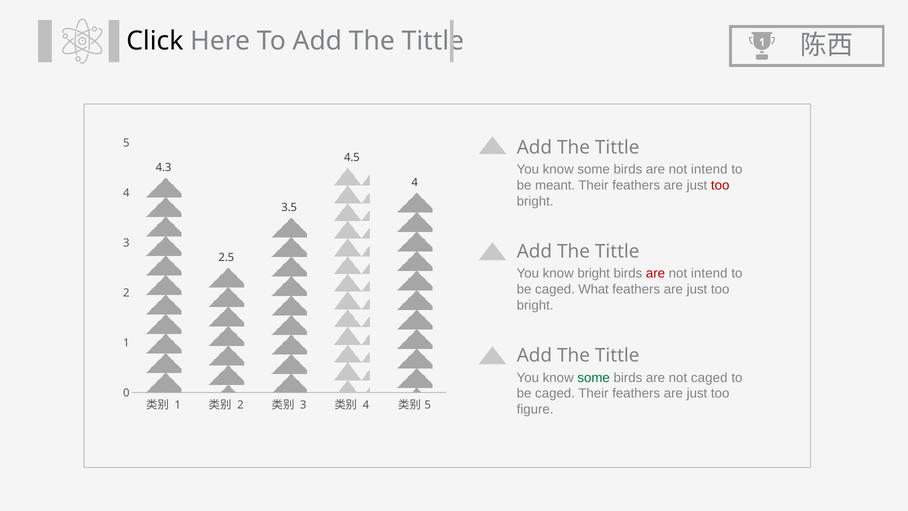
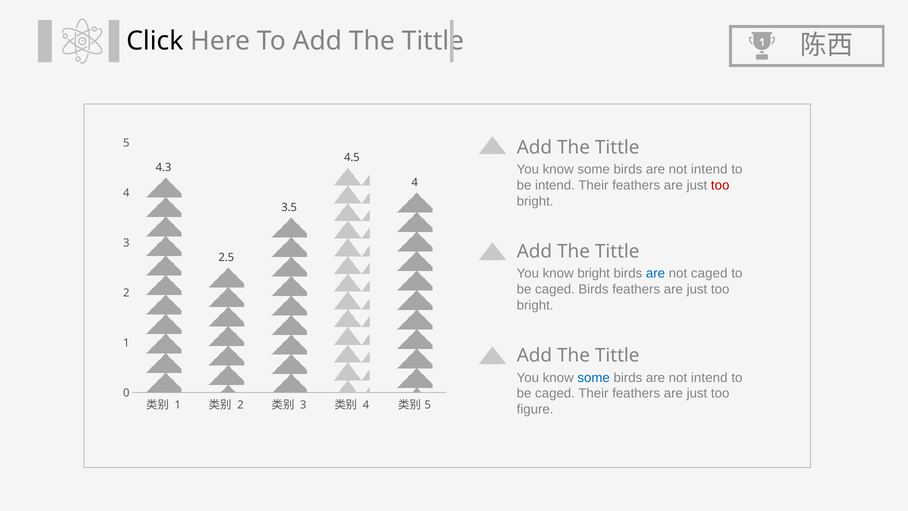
be meant: meant -> intend (555, 185)
are colour: red -> blue (656, 273)
intend: intend -> caged (709, 273)
caged What: What -> Birds (593, 289)
some colour: green -> blue (594, 377)
caged: caged -> intend (709, 377)
